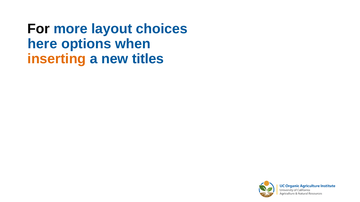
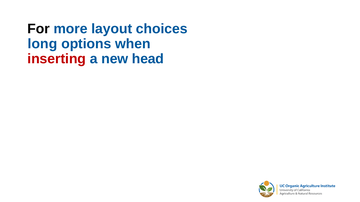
here: here -> long (42, 44)
inserting colour: orange -> red (57, 59)
titles: titles -> head (148, 59)
